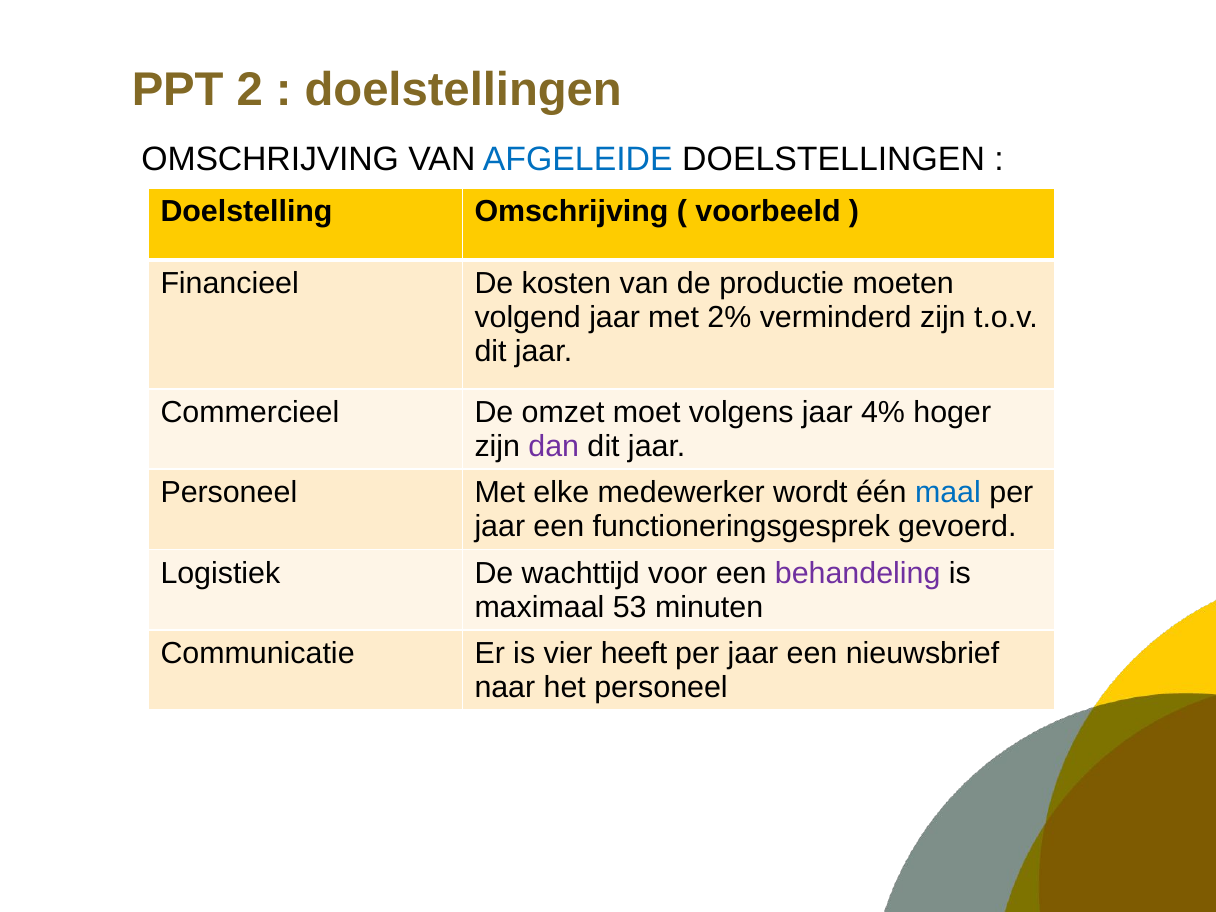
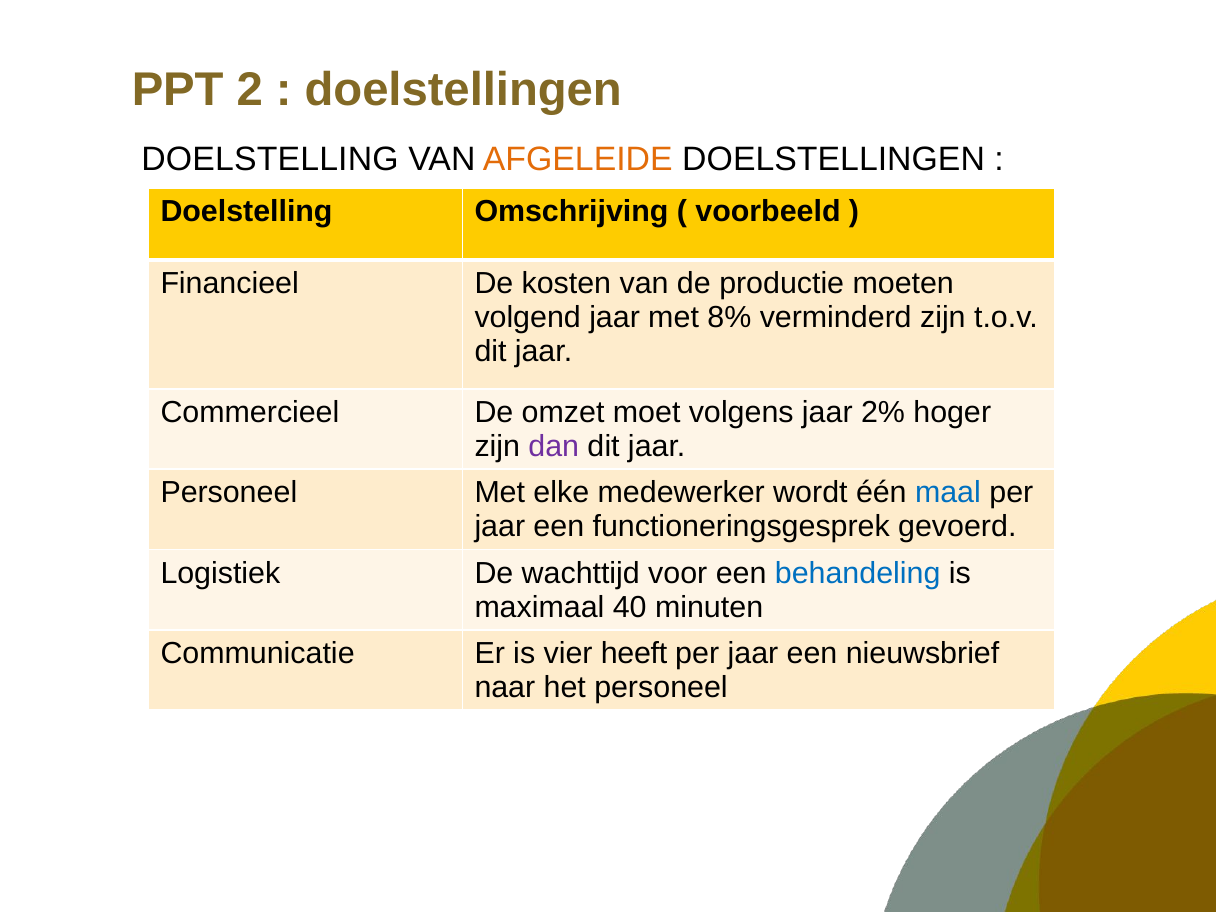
OMSCHRIJVING: OMSCHRIJVING -> DOELSTELLING (270, 159)
AFGELEIDE colour: blue -> orange (578, 159)
2%: 2% -> 8% (729, 318)
4%: 4% -> 2% (883, 413)
behandeling colour: purple -> blue (858, 573)
53: 53 -> 40 (630, 607)
